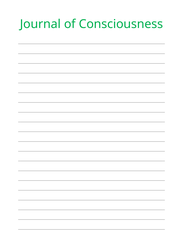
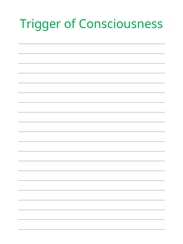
Journal: Journal -> Trigger (40, 24)
